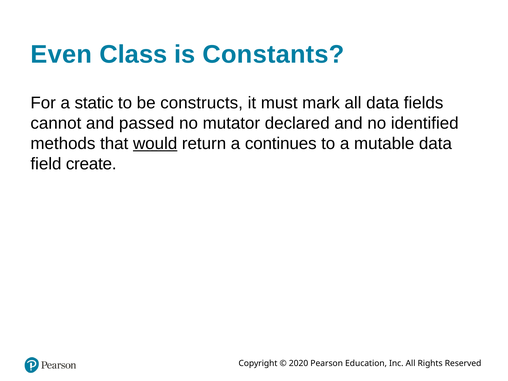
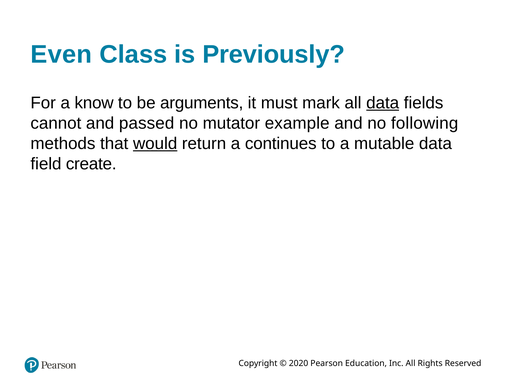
Constants: Constants -> Previously (274, 54)
static: static -> know (94, 103)
constructs: constructs -> arguments (202, 103)
data underline: none -> present (383, 103)
declared: declared -> example (297, 123)
identified: identified -> following (425, 123)
